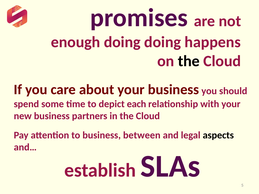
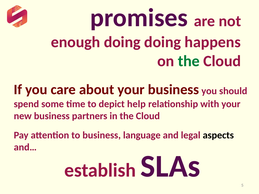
the colour: black -> green (189, 61)
each: each -> help (136, 104)
between: between -> language (142, 135)
